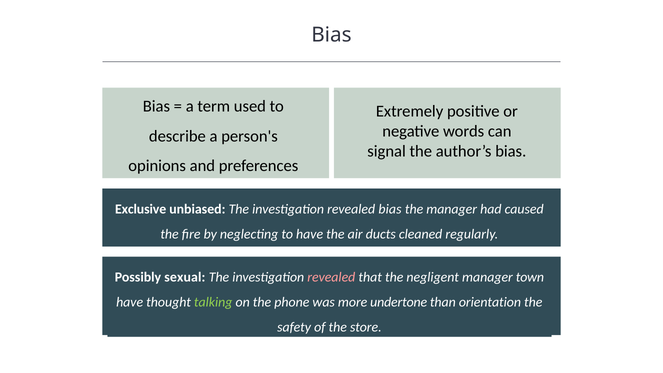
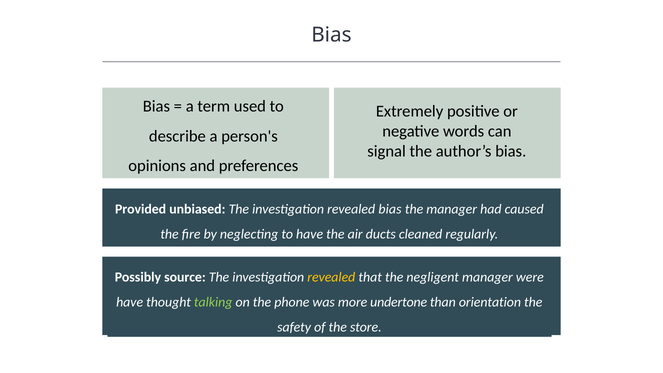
Exclusive: Exclusive -> Provided (141, 209)
sexual: sexual -> source (185, 277)
revealed colour: pink -> yellow (331, 277)
town: town -> were (530, 277)
